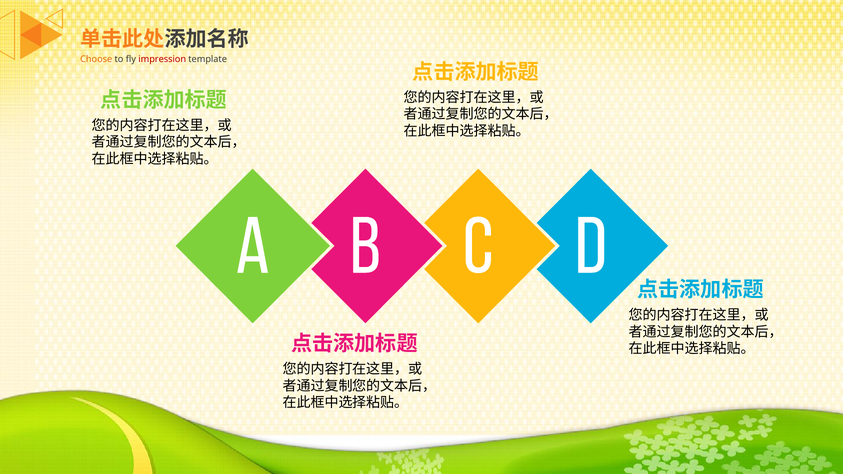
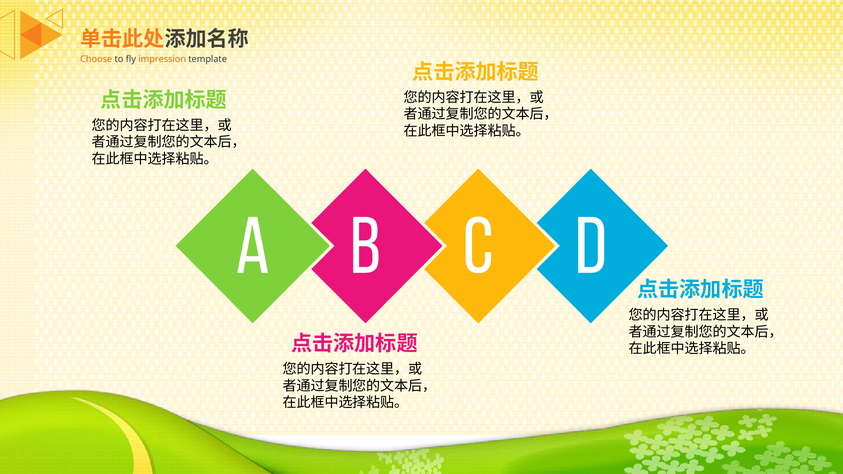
impression colour: red -> orange (162, 59)
